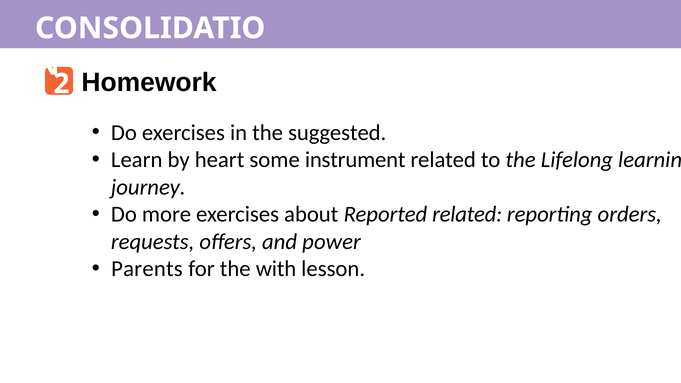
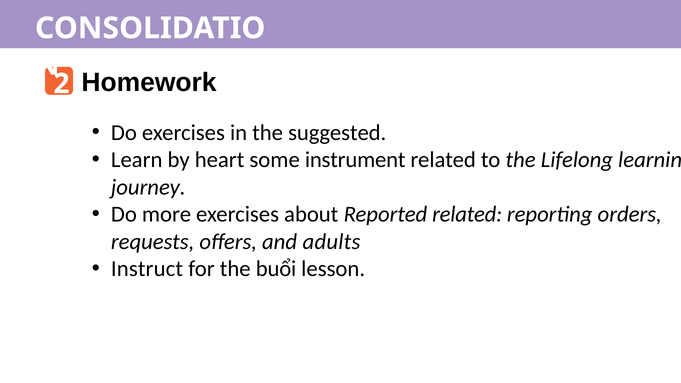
power: power -> adults (331, 242)
Parents: Parents -> Instruct (147, 269)
with: with -> buổi (276, 269)
